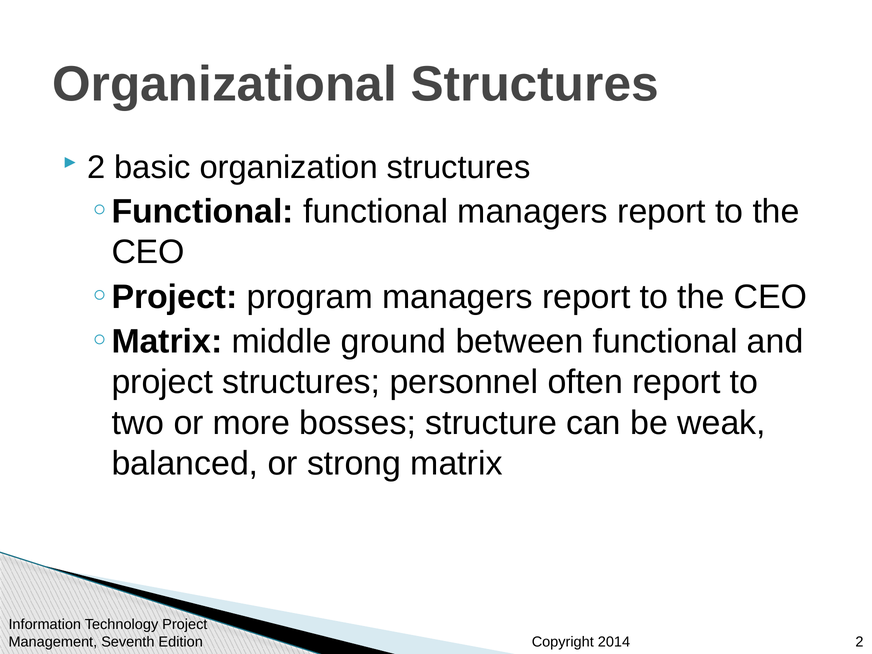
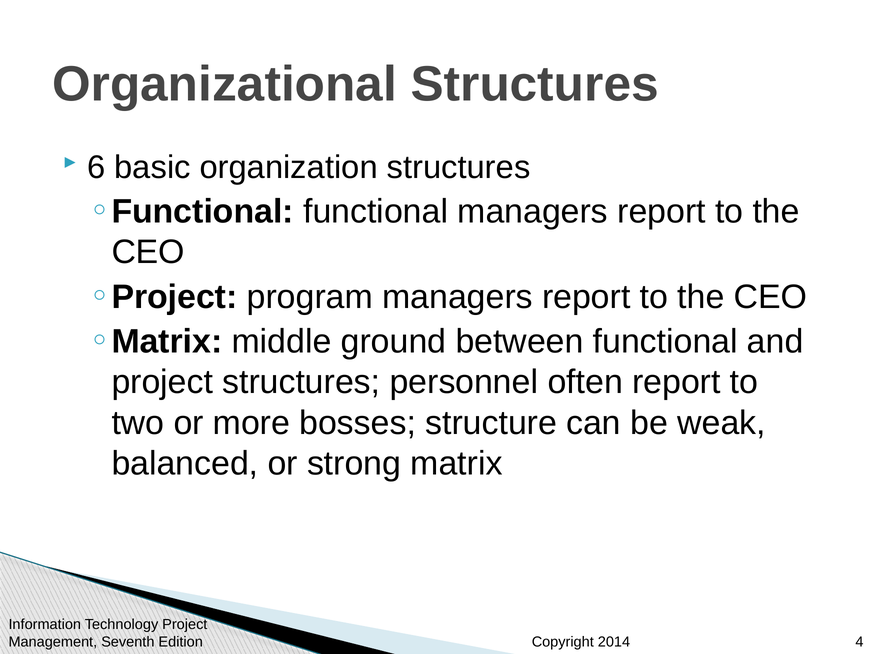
2: 2 -> 6 (96, 168)
Edition 2: 2 -> 4 (859, 642)
